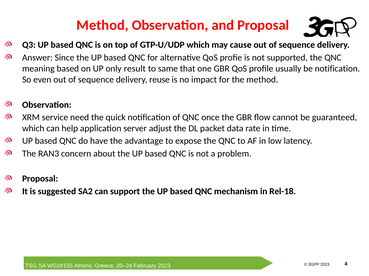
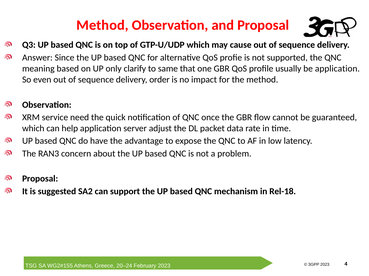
result: result -> clarify (135, 69)
be notification: notification -> application (337, 69)
reuse: reuse -> order (160, 80)
